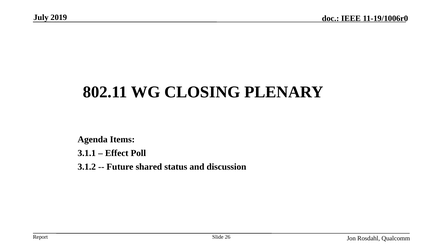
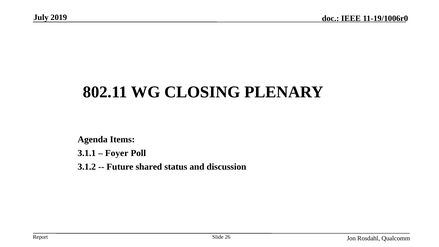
Effect: Effect -> Foyer (117, 153)
